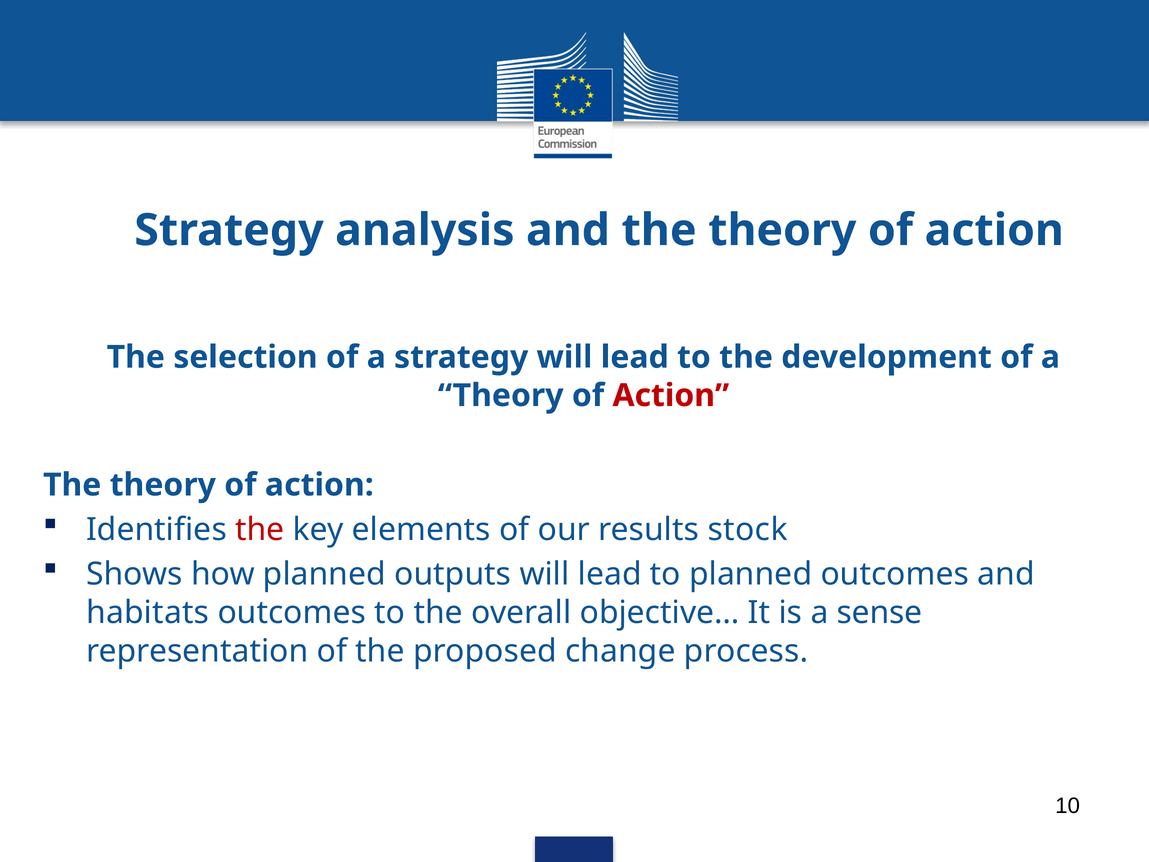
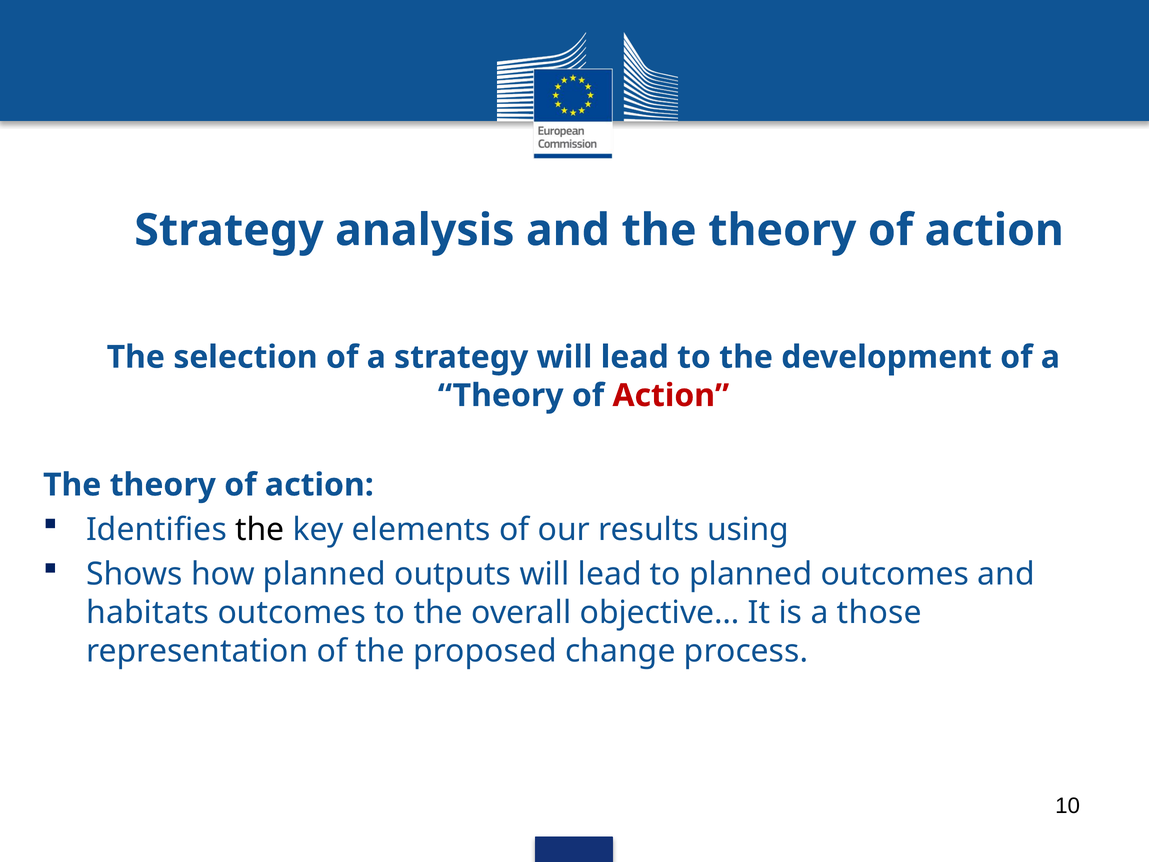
the colour: red -> black (260, 529)
stock: stock -> using (748, 529)
sense: sense -> those (879, 612)
